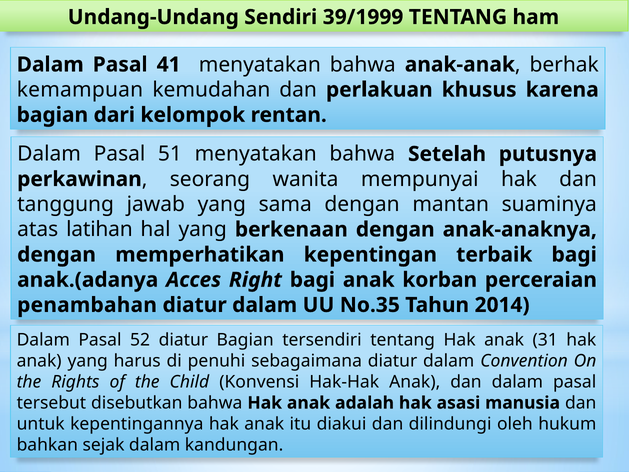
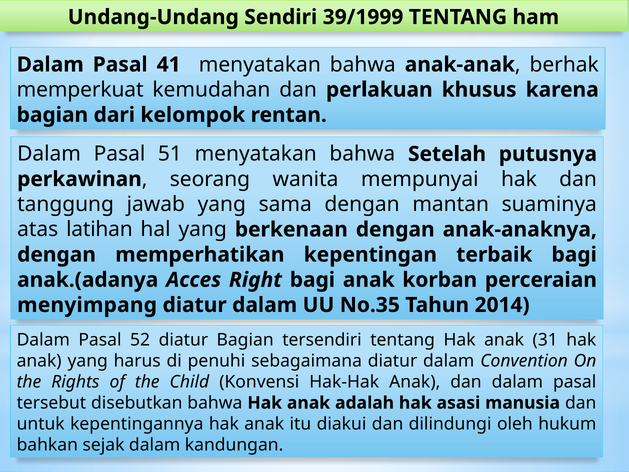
kemampuan: kemampuan -> memperkuat (80, 90)
penambahan: penambahan -> menyimpang (87, 305)
